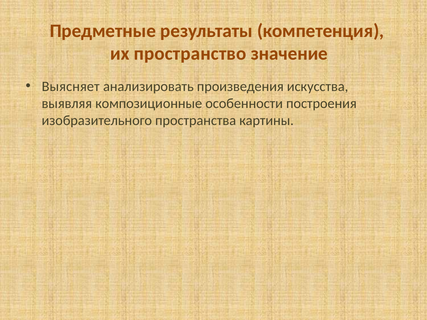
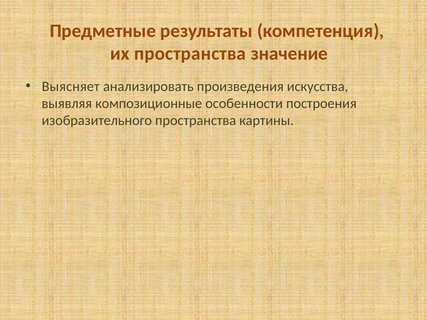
их пространство: пространство -> пространства (190, 54)
